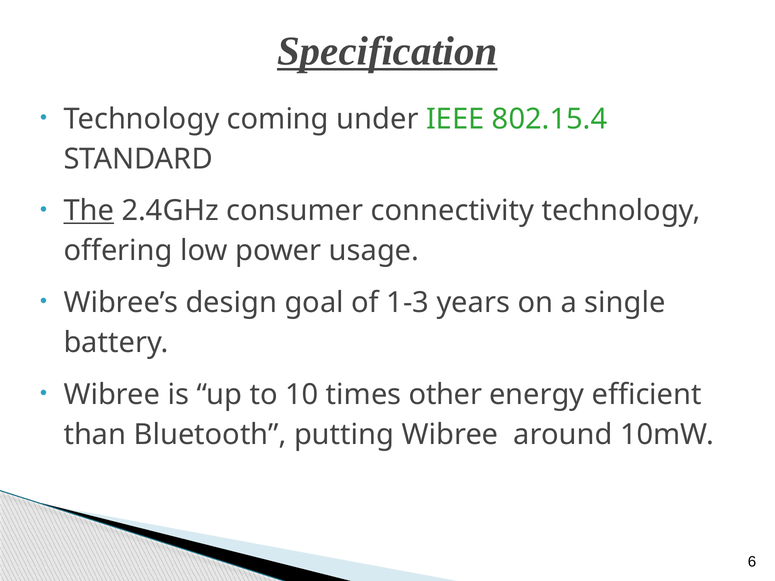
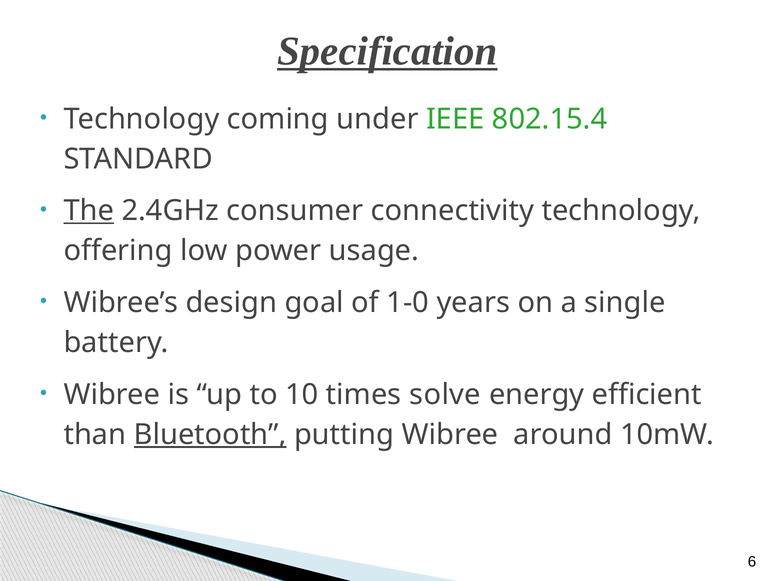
1-3: 1-3 -> 1-0 (408, 303)
other: other -> solve (445, 395)
Bluetooth underline: none -> present (210, 435)
